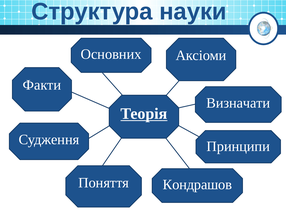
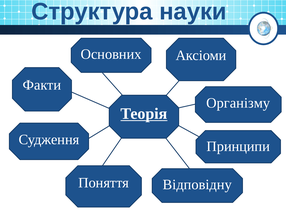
Визначати: Визначати -> Організму (238, 103)
Кондрашов: Кондрашов -> Відповідну (197, 184)
